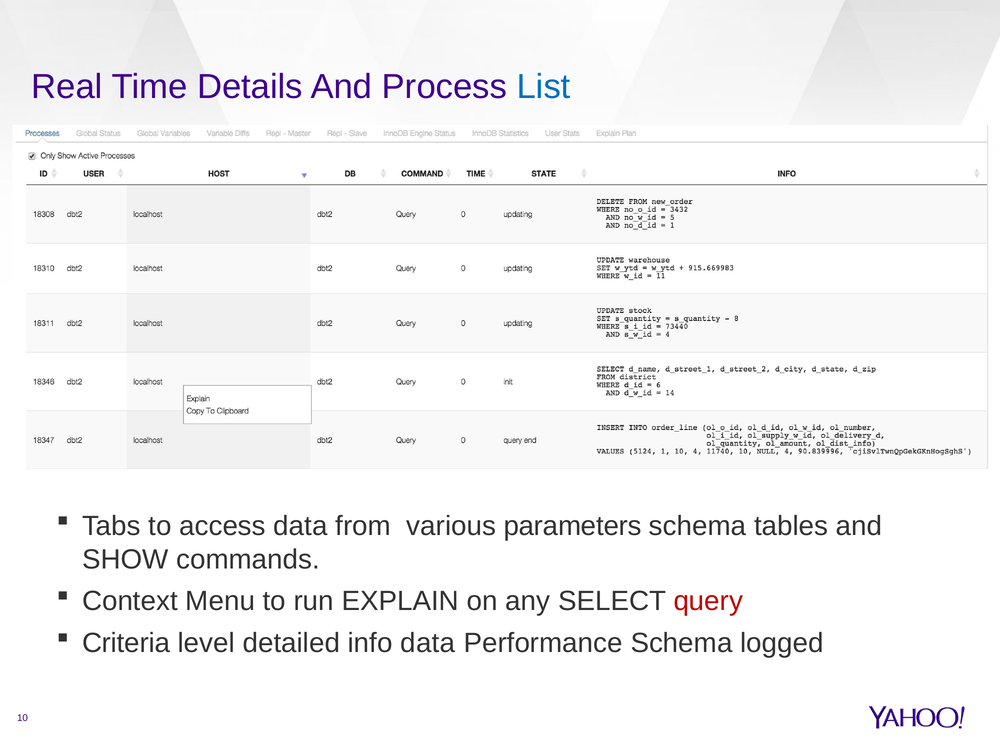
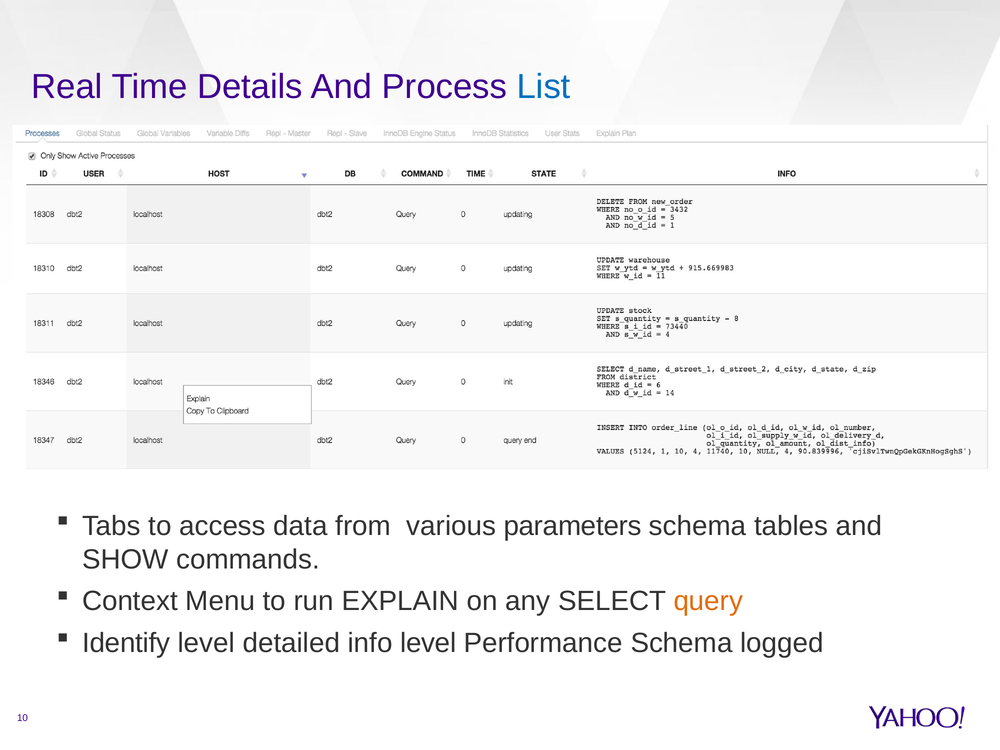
query colour: red -> orange (708, 601)
Criteria: Criteria -> Identify (126, 643)
info data: data -> level (428, 643)
